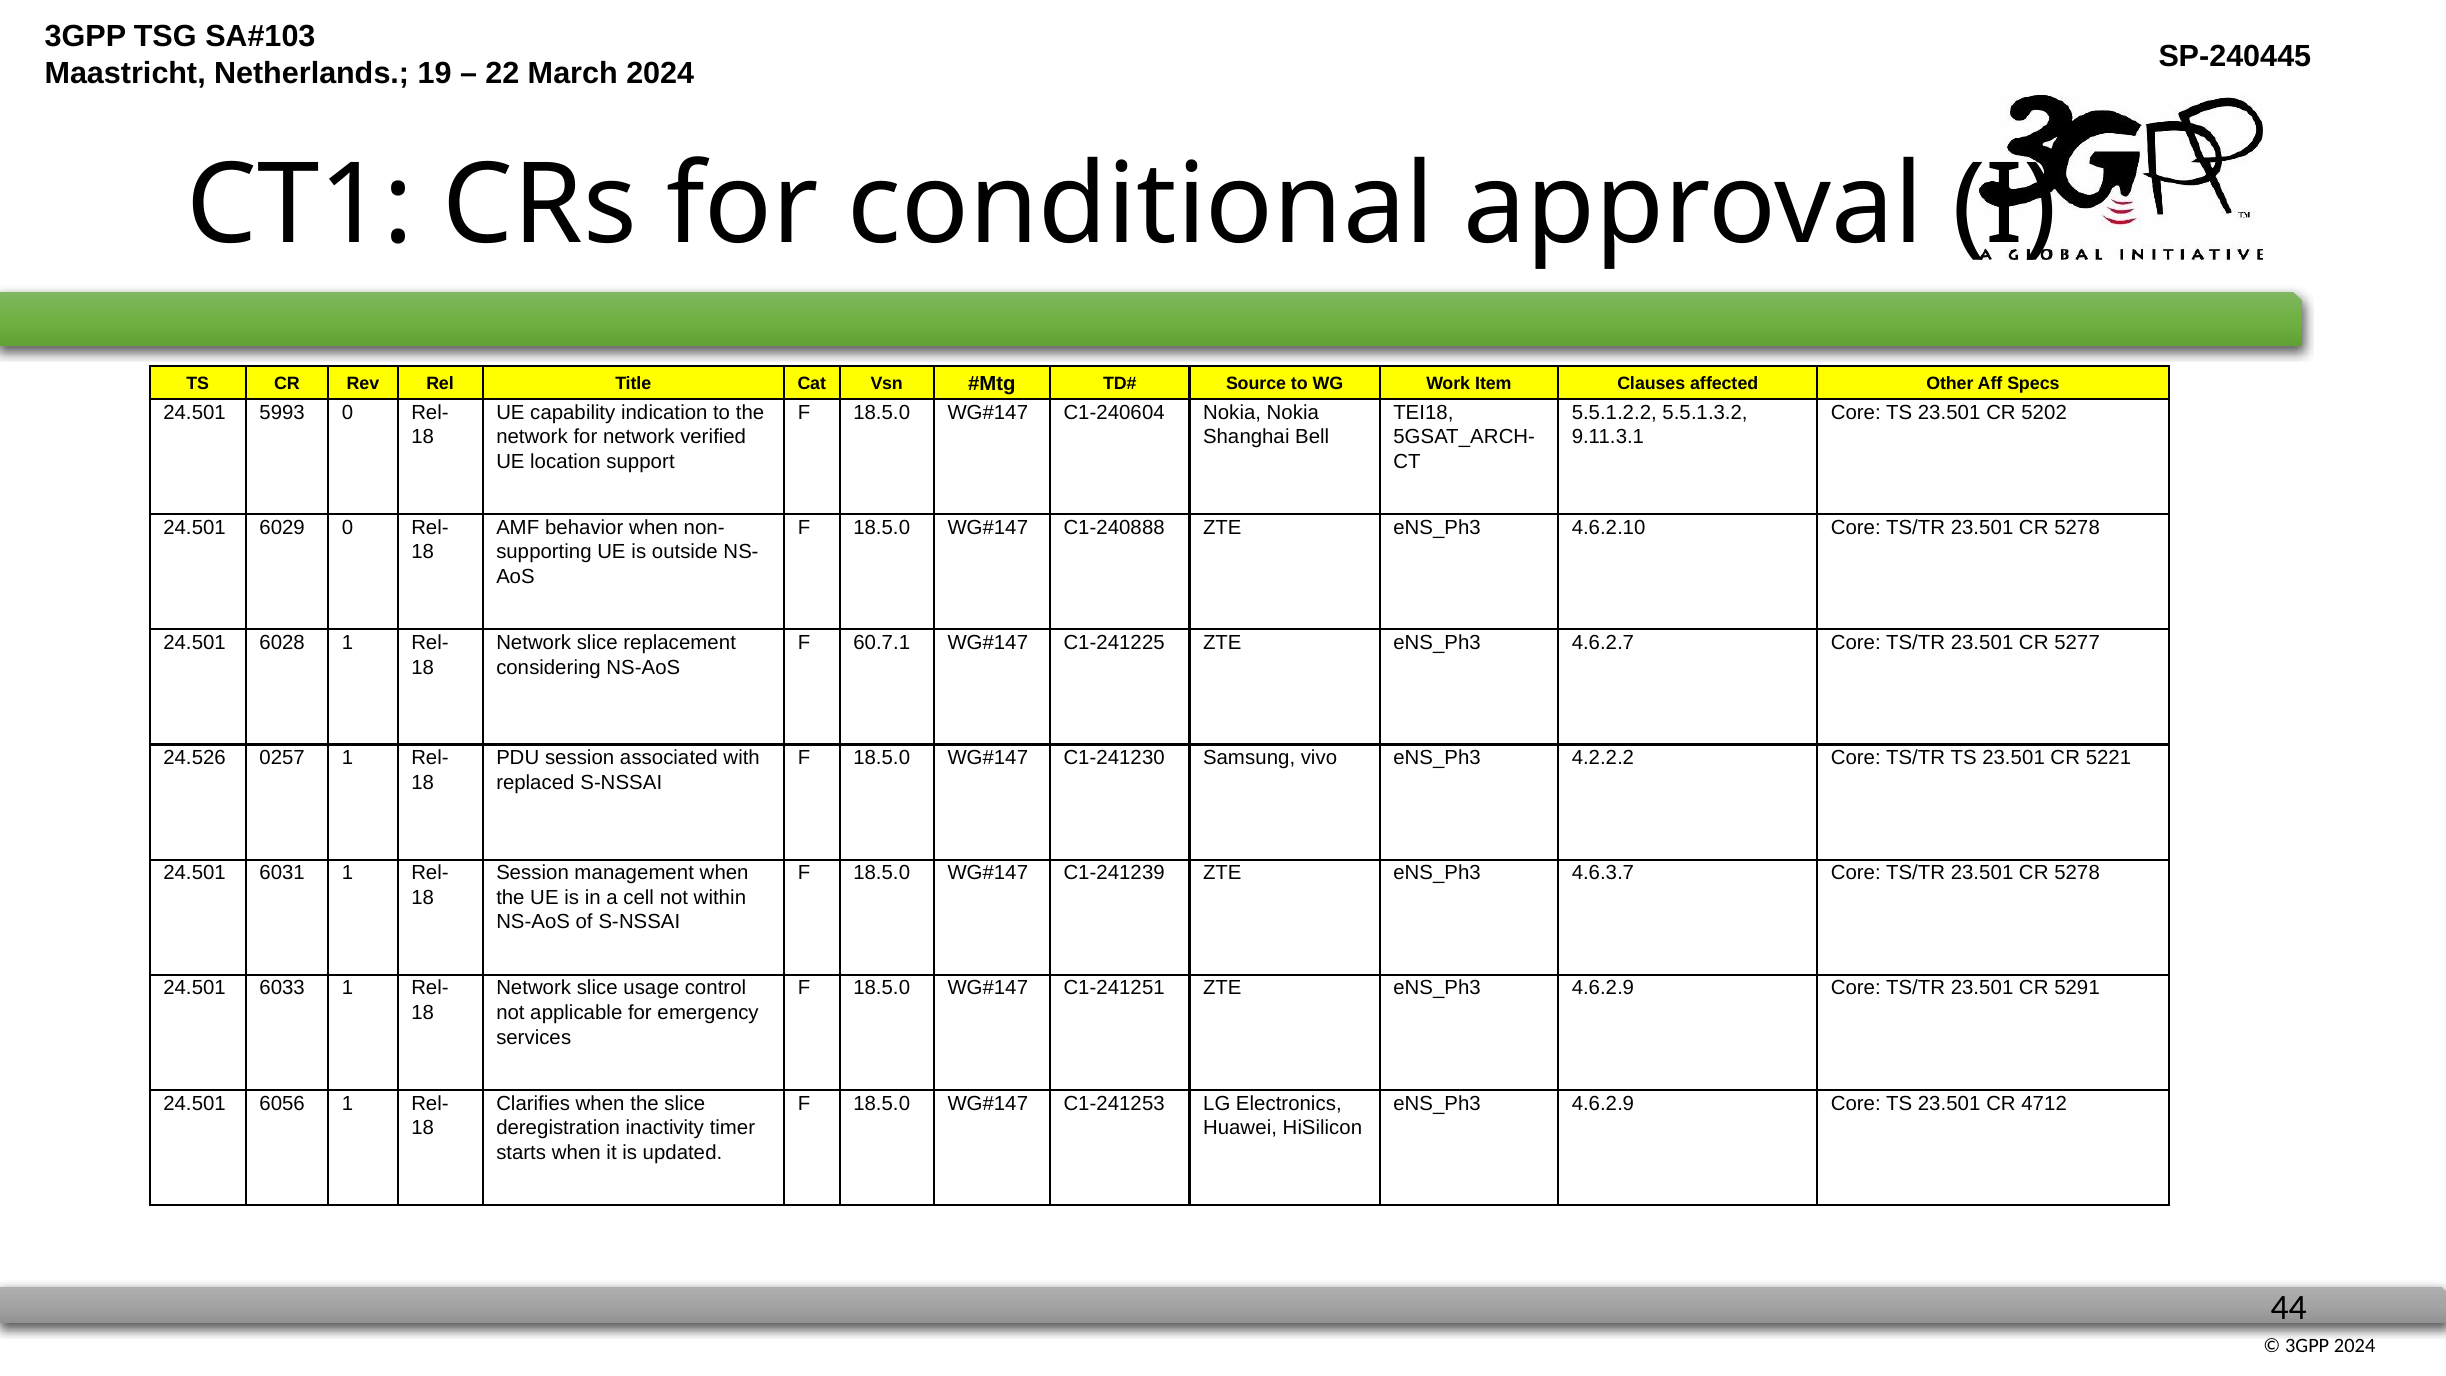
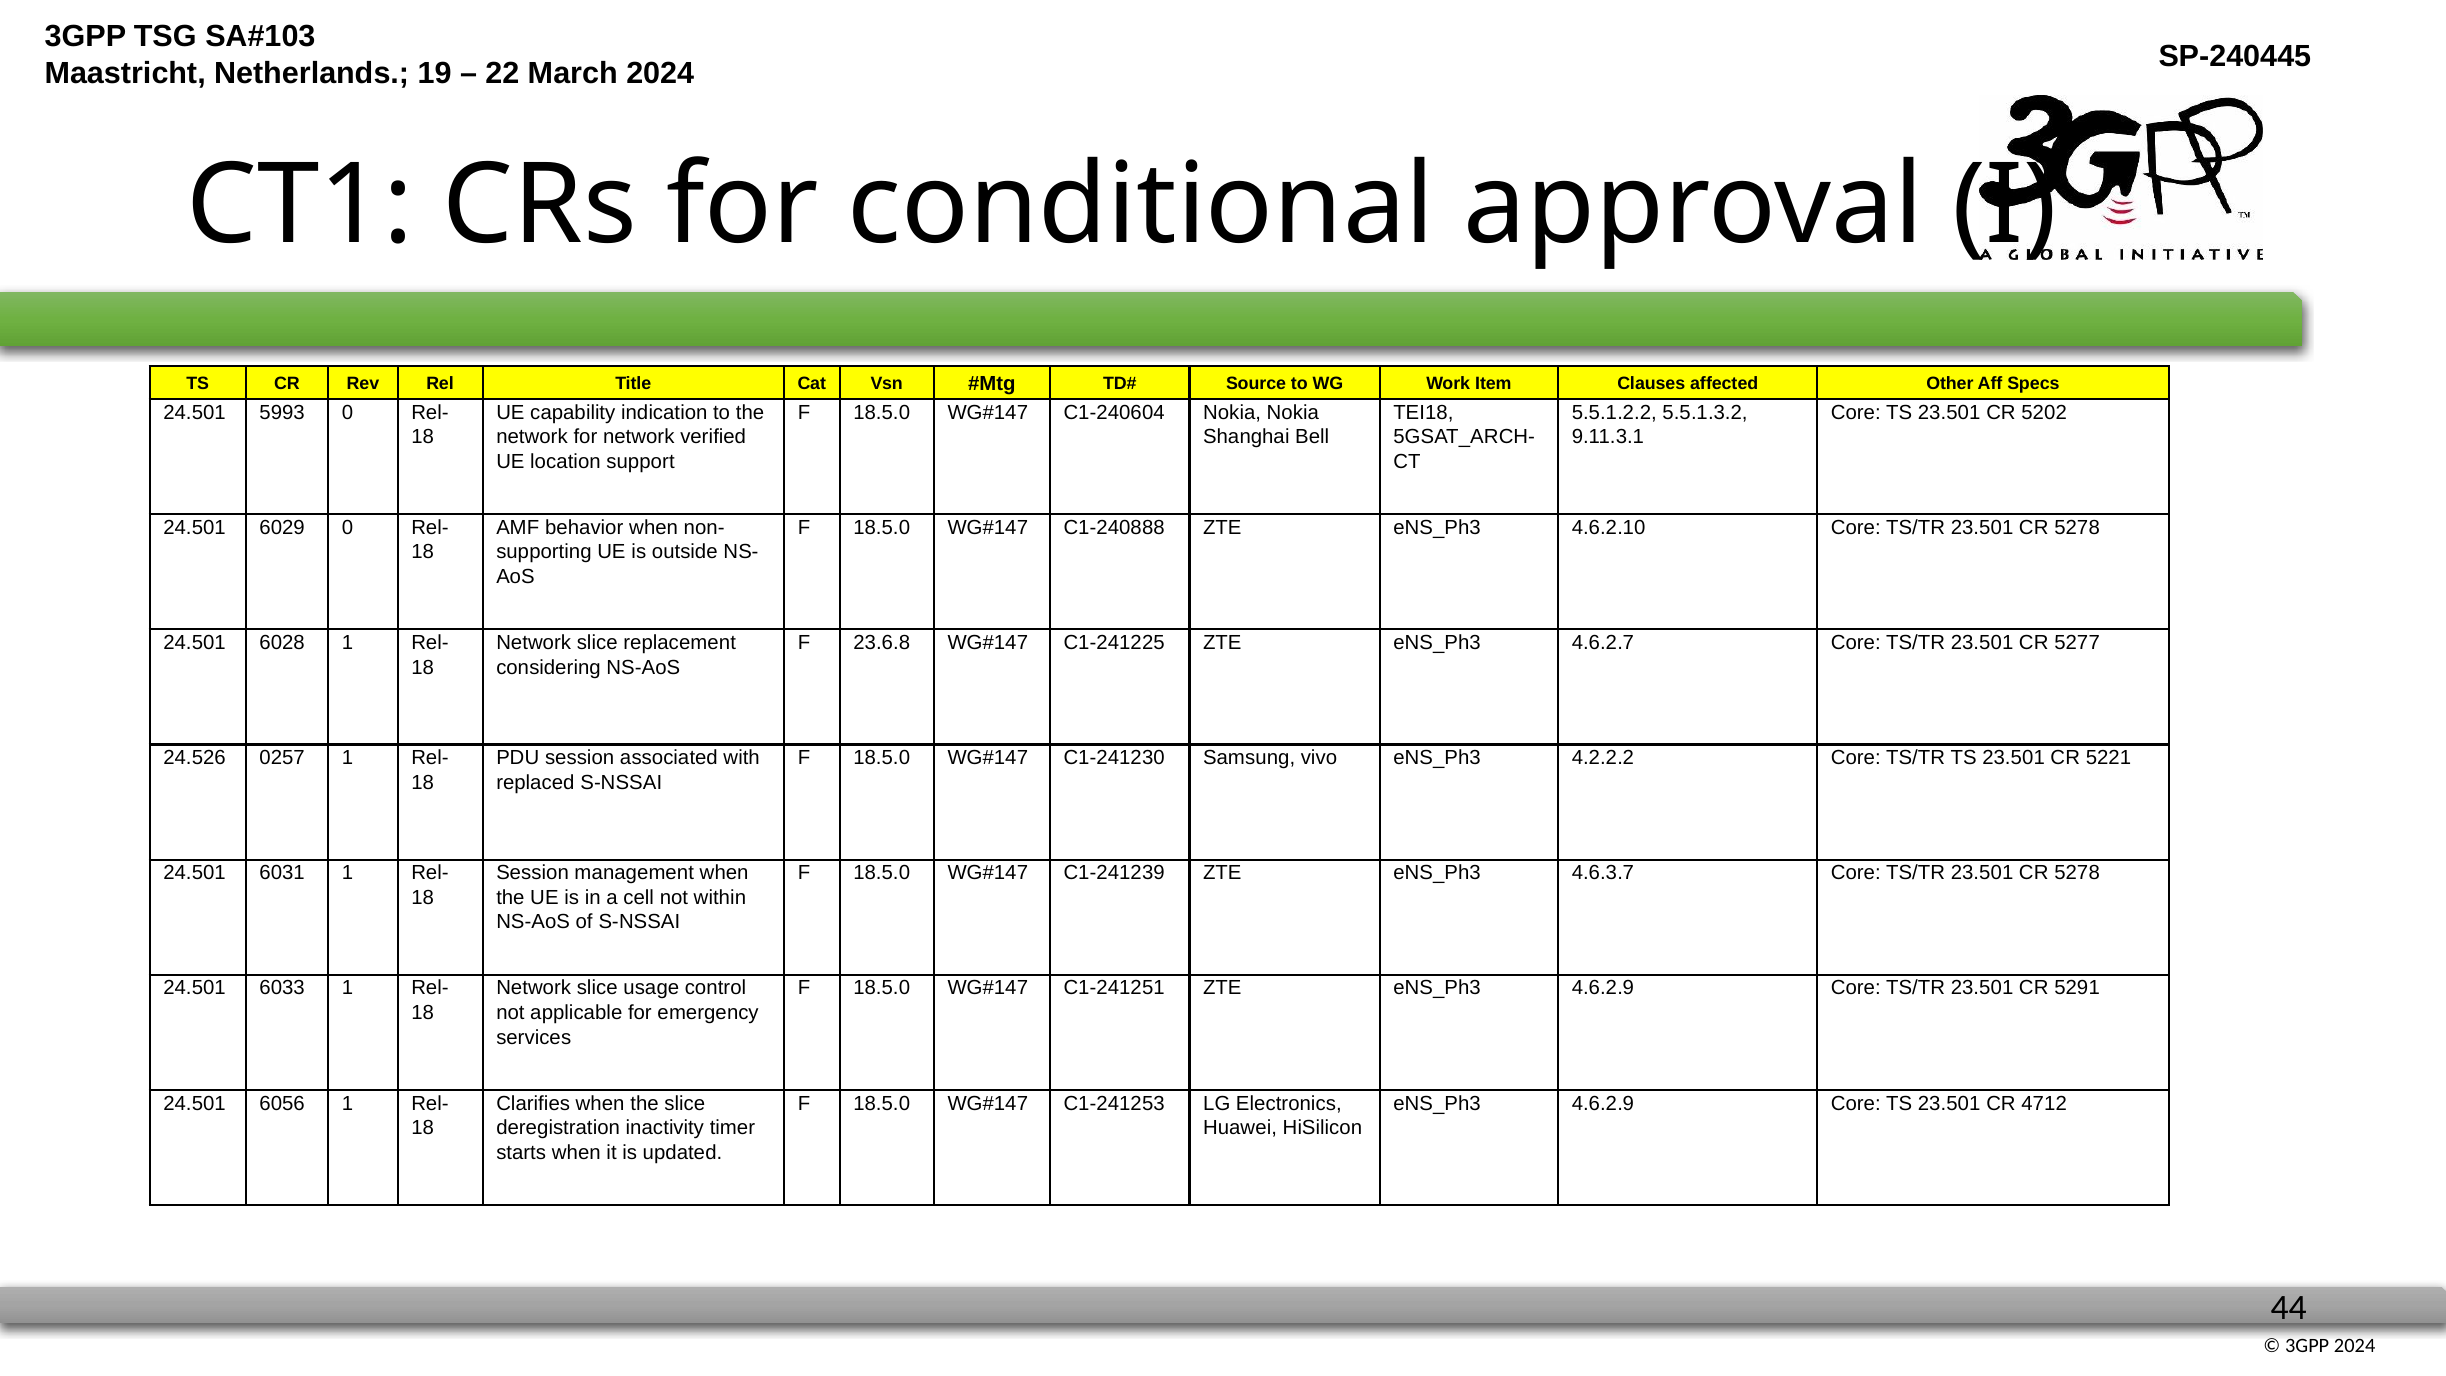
60.7.1: 60.7.1 -> 23.6.8 (882, 643)
